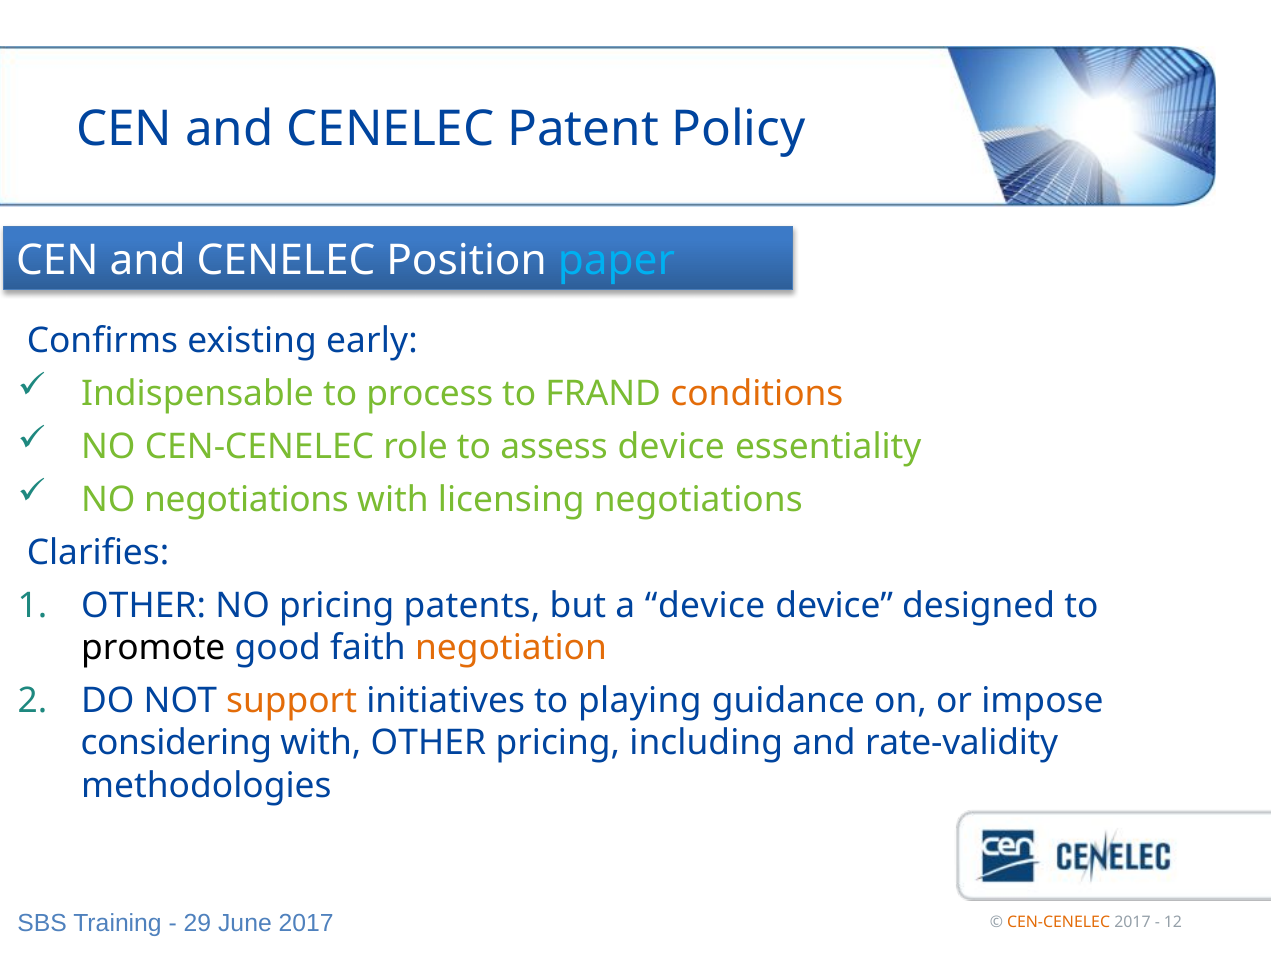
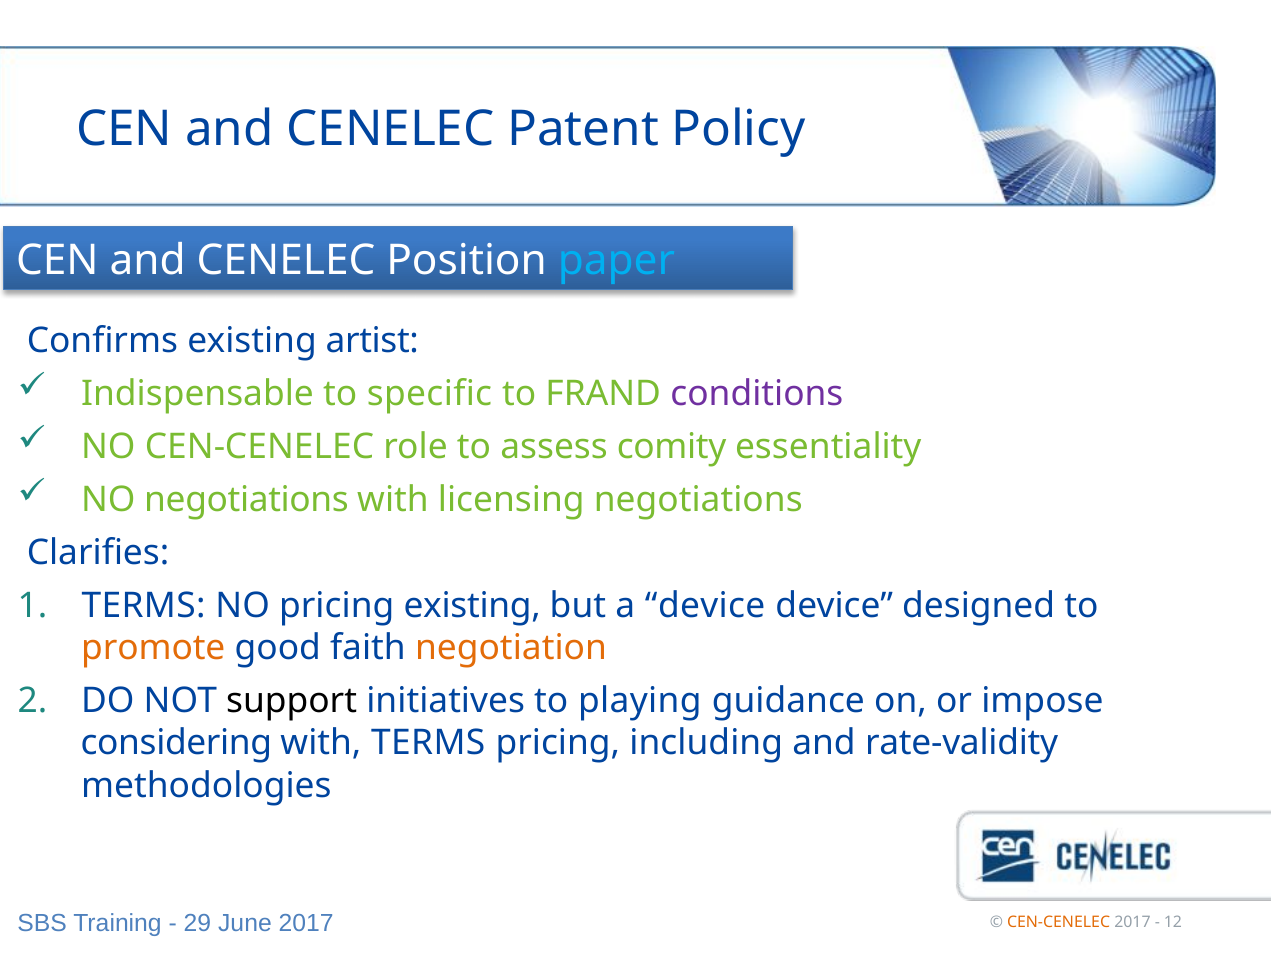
early: early -> artist (372, 341)
process: process -> specific (430, 394)
conditions colour: orange -> purple (757, 394)
assess device: device -> comity (672, 447)
OTHER: OTHER -> TERMS (144, 606)
pricing patents: patents -> existing (472, 606)
promote colour: black -> orange (153, 648)
support colour: orange -> black (292, 701)
with OTHER: OTHER -> TERMS (428, 743)
